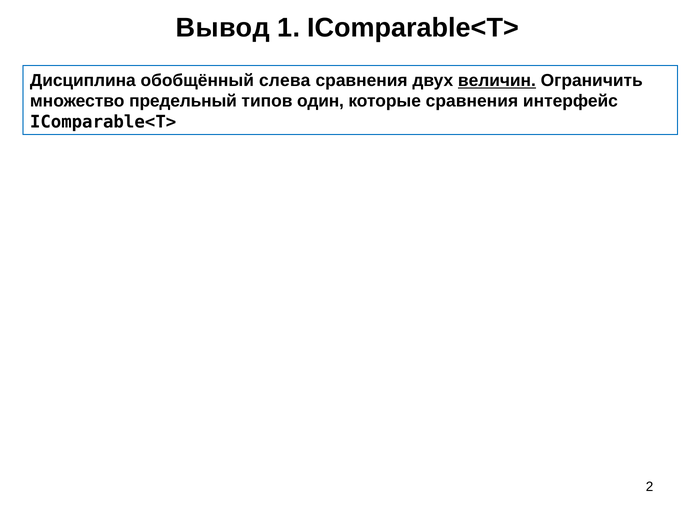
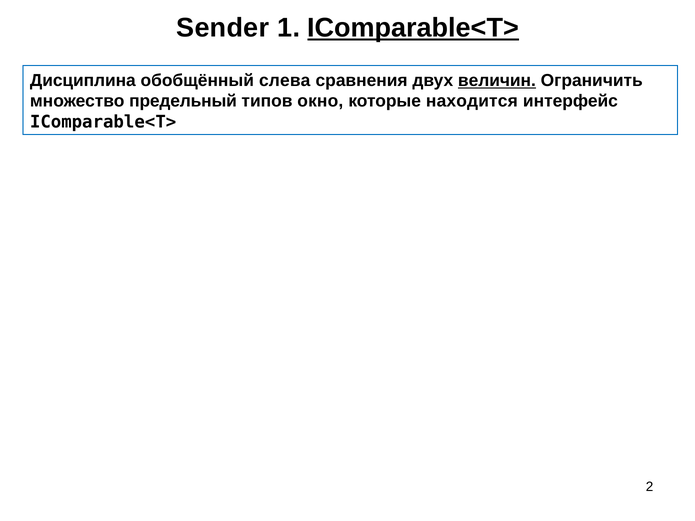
Вывод: Вывод -> Sender (223, 28)
IComparable<T> underline: none -> present (413, 28)
один: один -> окно (320, 101)
которые сравнения: сравнения -> находится (472, 101)
